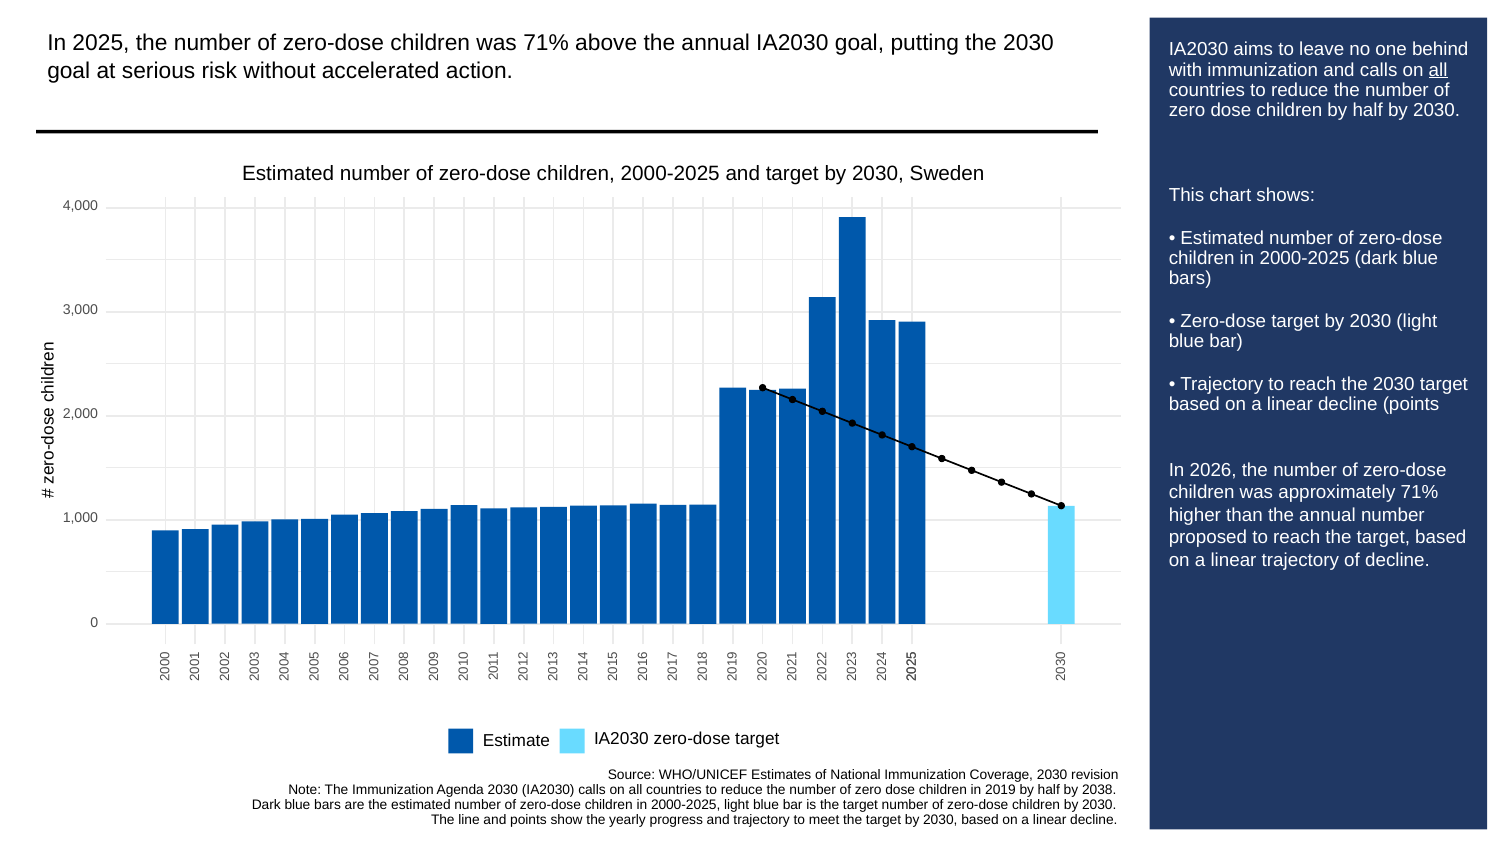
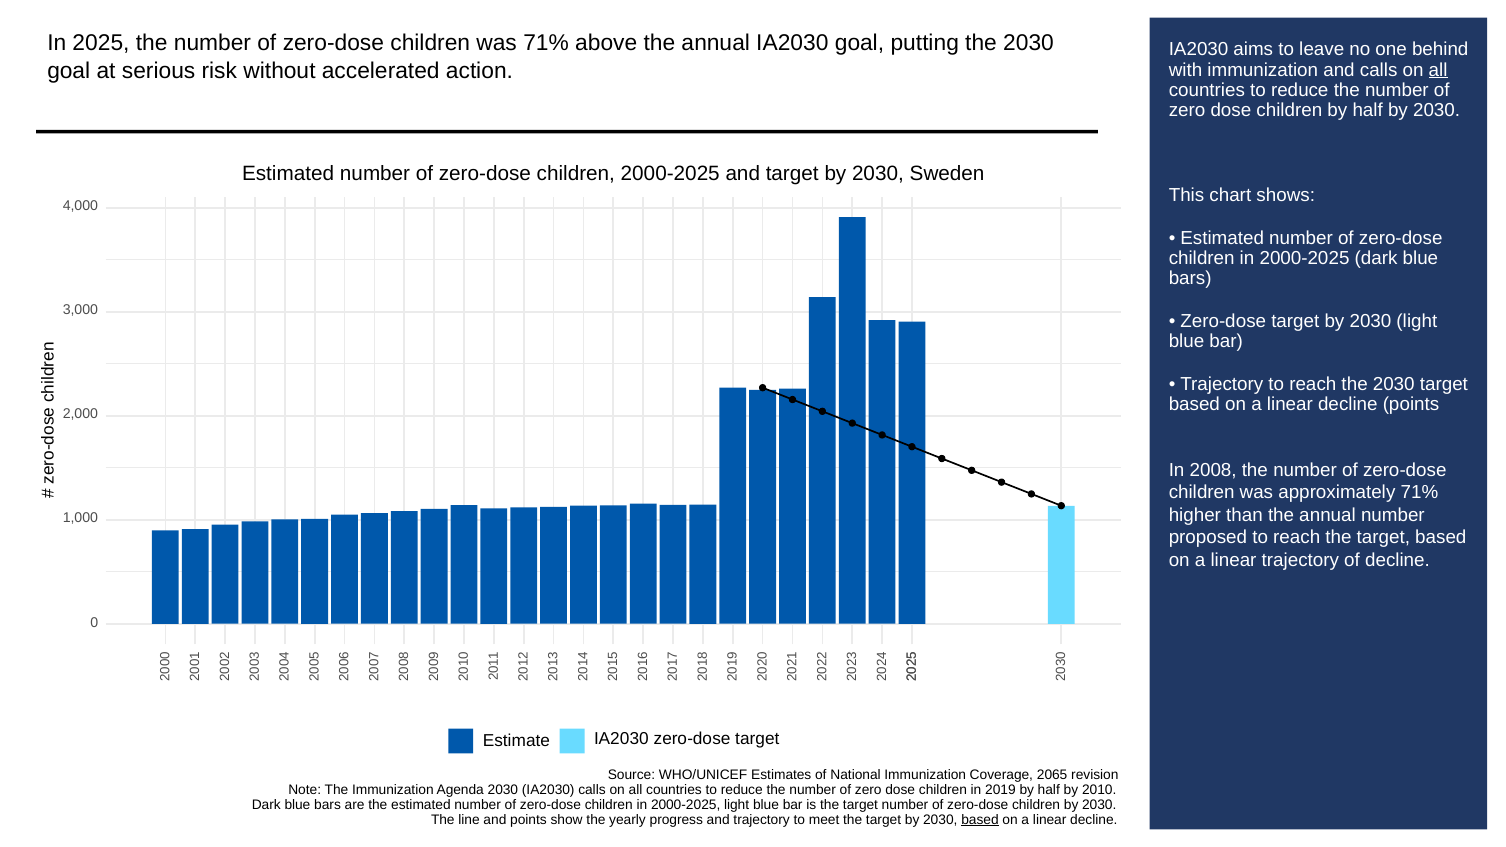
2026: 2026 -> 2008 (1213, 470)
Coverage 2030: 2030 -> 2065 (1052, 775)
2038: 2038 -> 2010 (1099, 790)
based underline: none -> present (980, 820)
